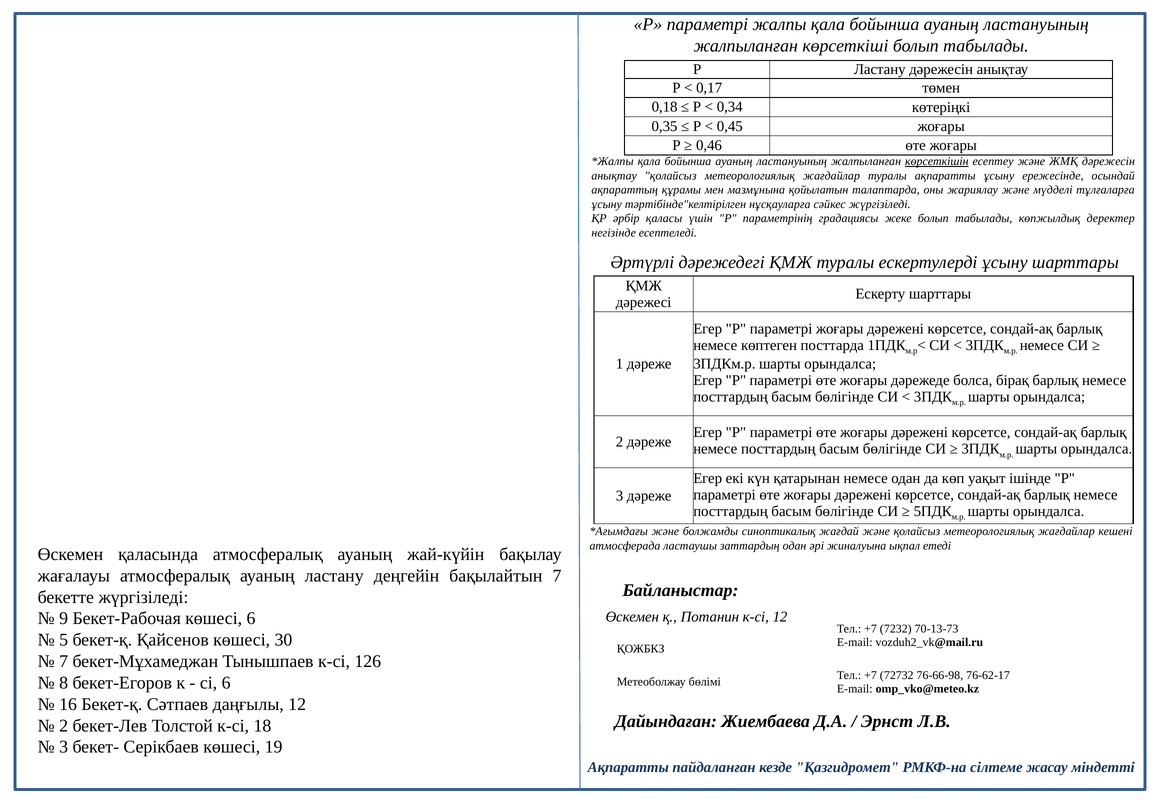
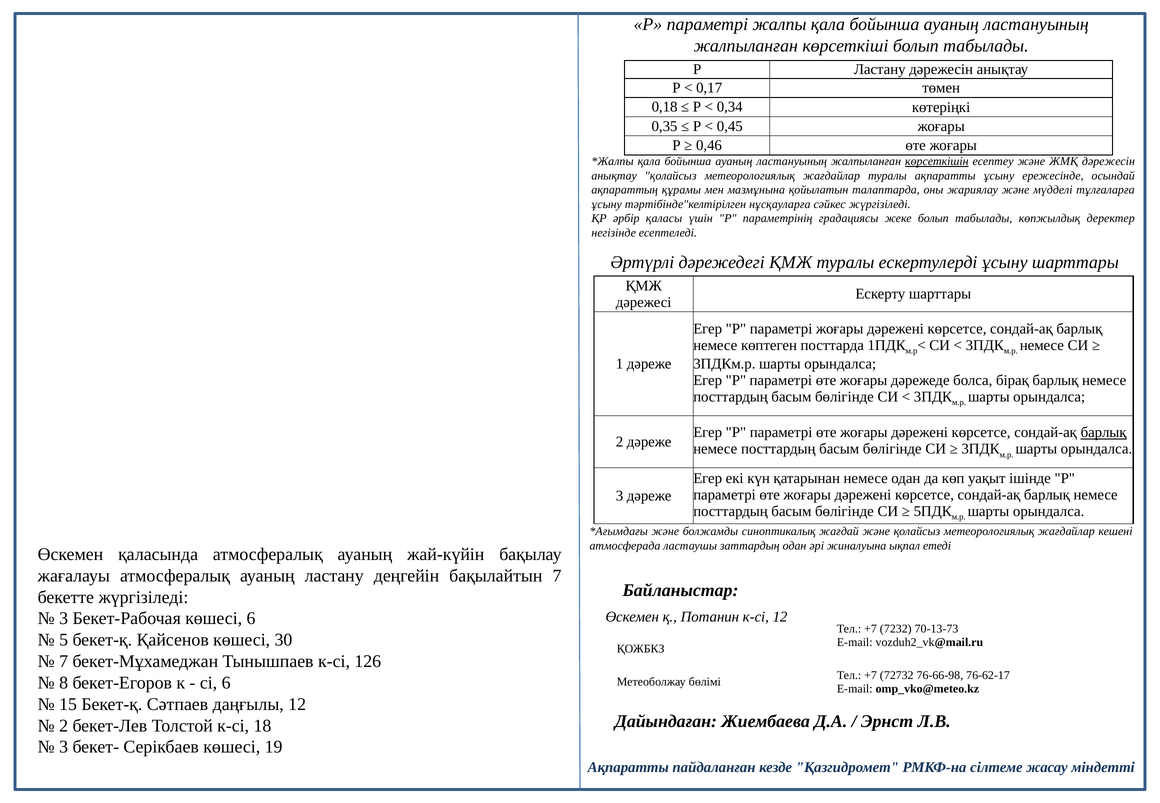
барлық underline: none -> present (1104, 432)
9: 9 -> 3 (64, 619)
16: 16 -> 15 (68, 704)
